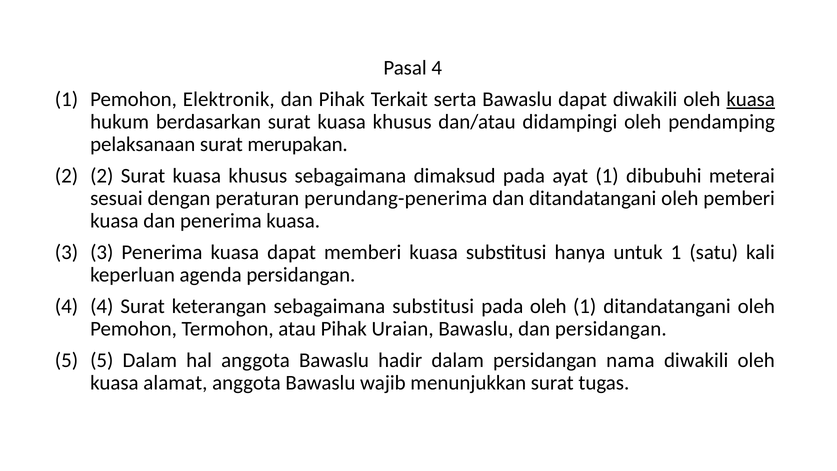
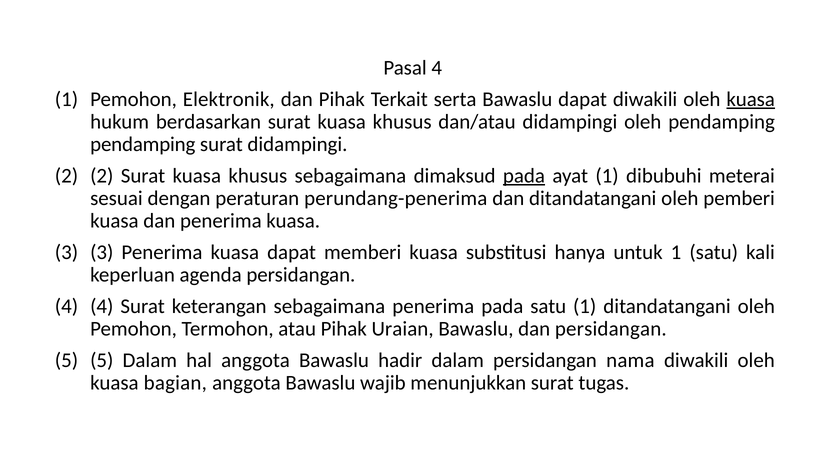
pelaksanaan: pelaksanaan -> pendamping (143, 144)
surat merupakan: merupakan -> didampingi (297, 144)
pada underline: none -> present (524, 176)
sebagaimana substitusi: substitusi -> penerima (433, 306)
pada oleh: oleh -> satu (548, 306)
alamat: alamat -> bagian (175, 383)
